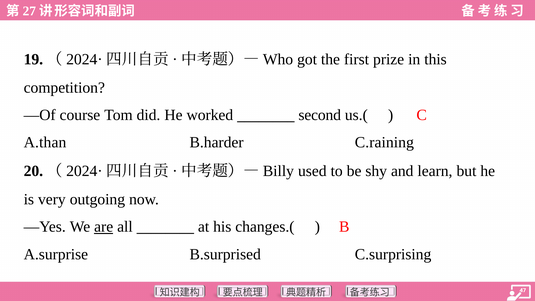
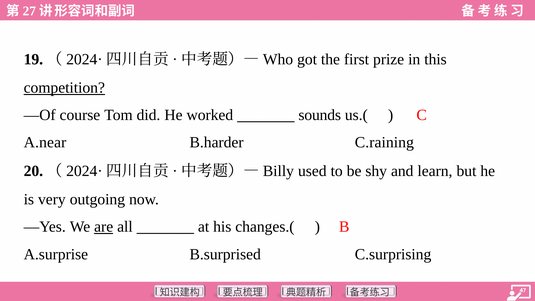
competition underline: none -> present (64, 88)
second: second -> sounds (320, 115)
A.than: A.than -> A.near (45, 142)
